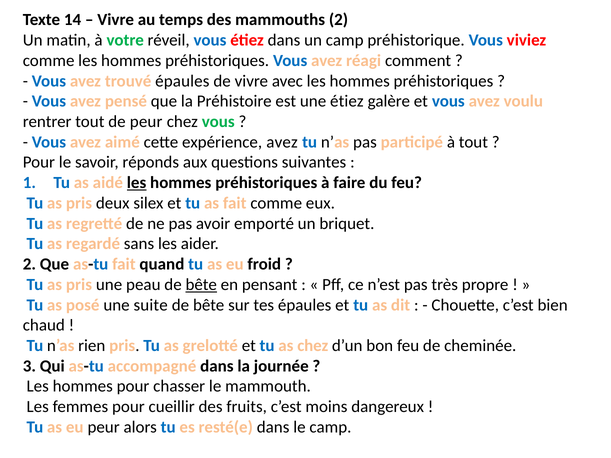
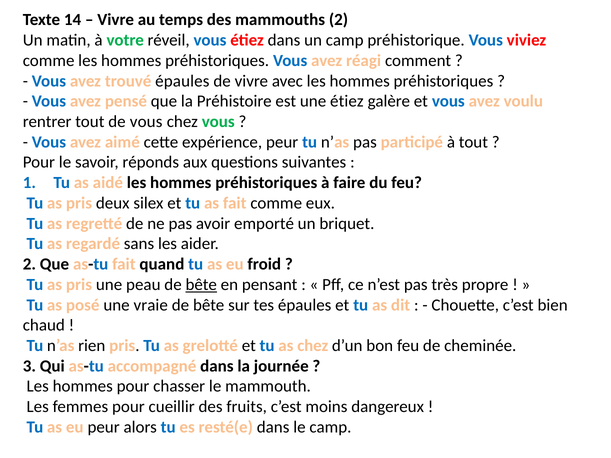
de peur: peur -> vous (146, 122)
expérience avez: avez -> peur (282, 142)
les underline: present -> none (137, 183)
suite: suite -> vraie (151, 305)
